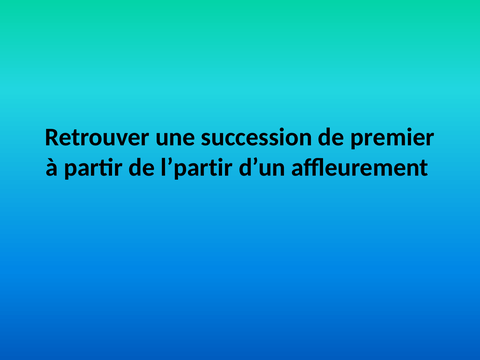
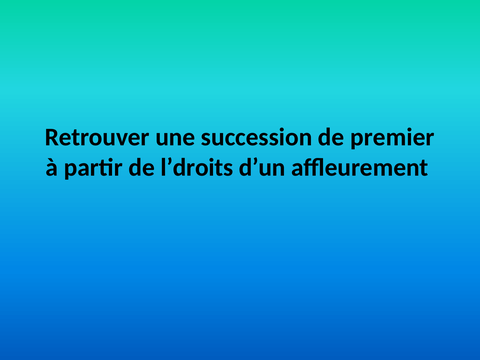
l’partir: l’partir -> l’droits (197, 167)
